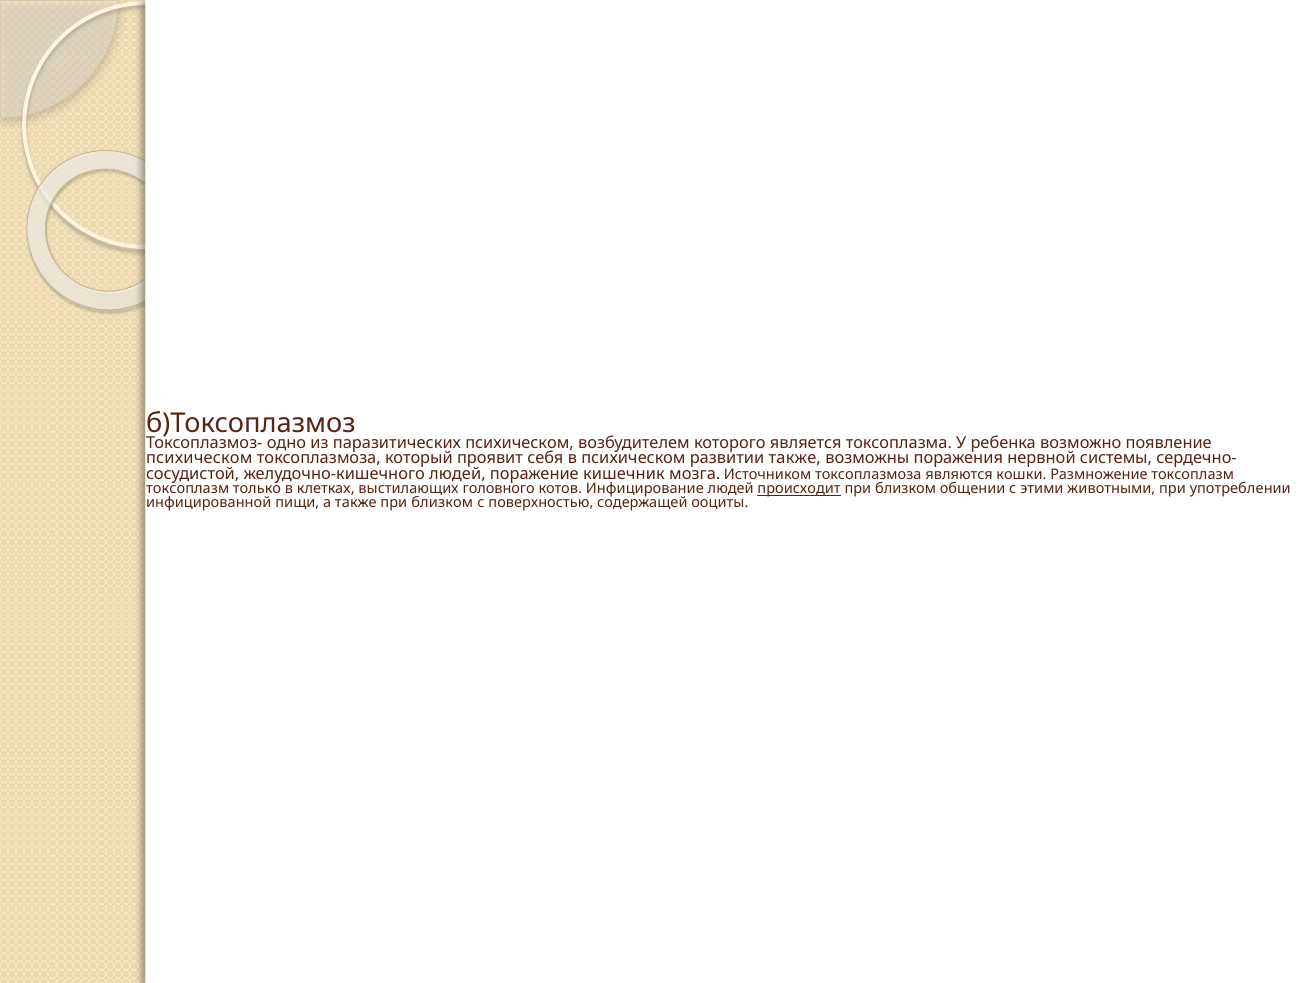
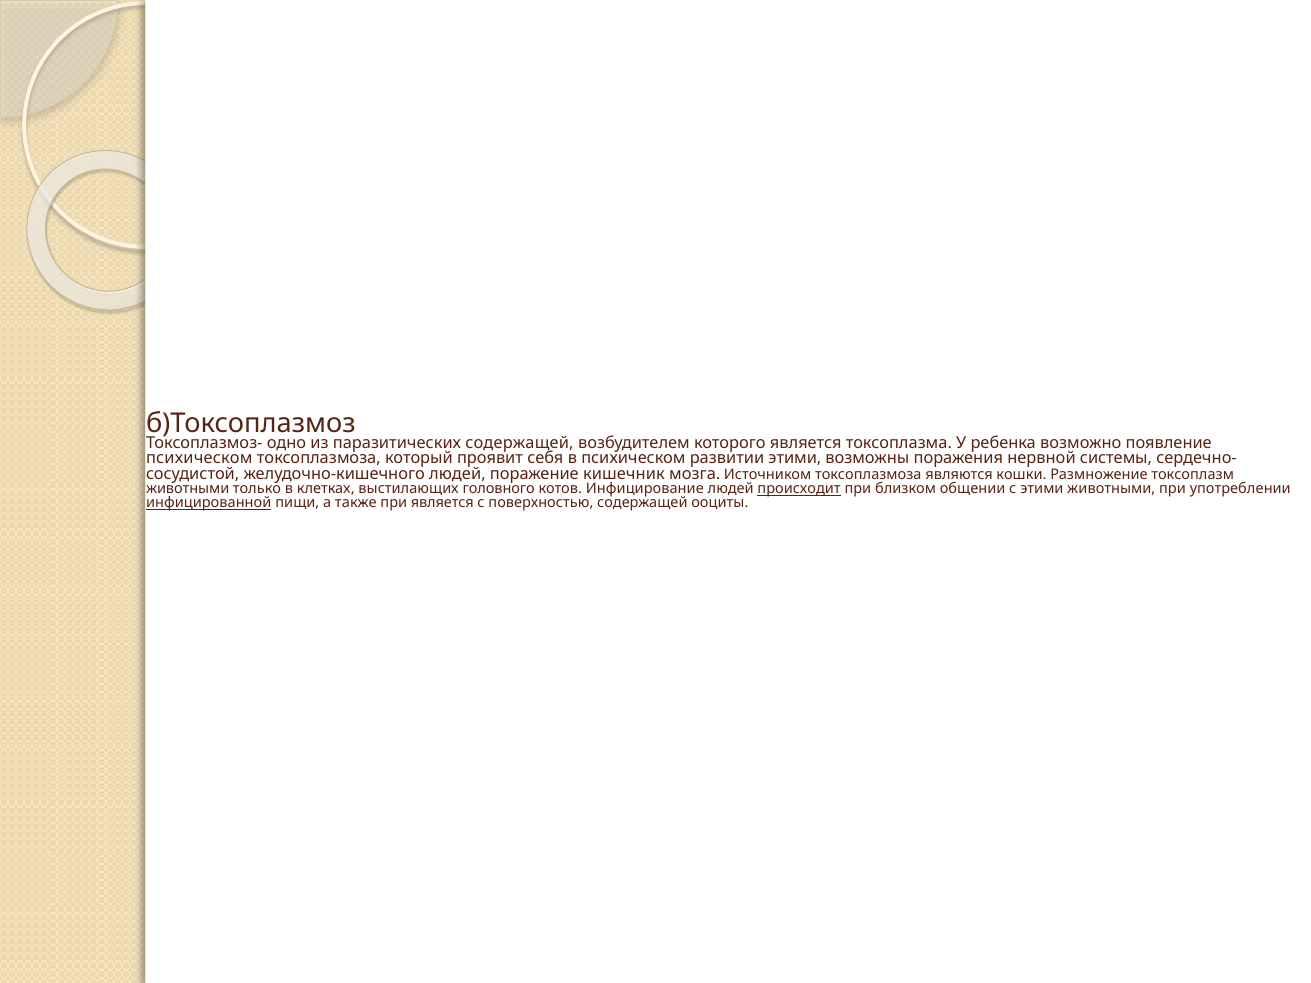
паразитических психическом: психическом -> содержащей (519, 443)
развитии также: также -> этими (795, 459)
токсоплазм: токсоплазм -> животными (188, 489)
инфицированной underline: none -> present (209, 503)
также при близком: близком -> является (442, 503)
